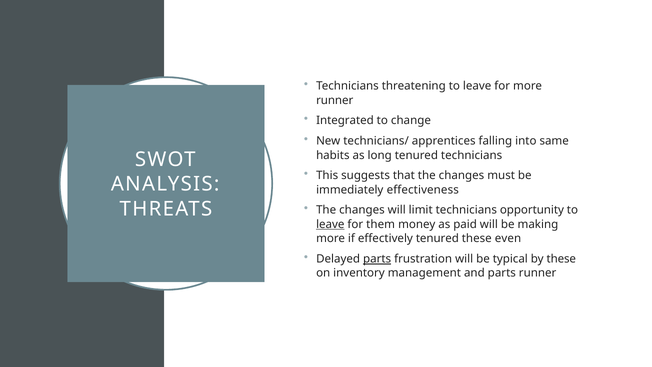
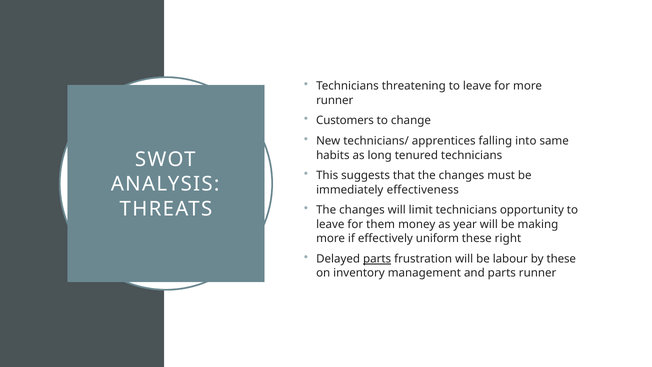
Integrated: Integrated -> Customers (345, 121)
leave underline: present -> none (330, 224)
paid: paid -> year (465, 224)
effectively tenured: tenured -> uniform (437, 238)
even: even -> right (508, 238)
typical: typical -> labour (510, 259)
